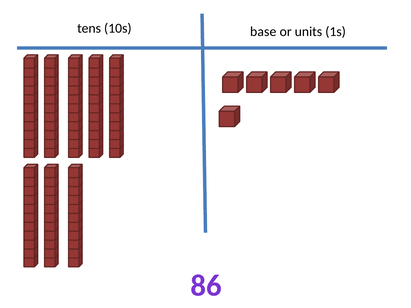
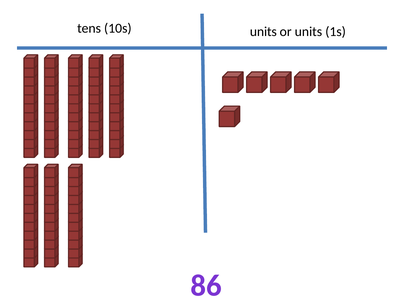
10s base: base -> units (263, 32)
